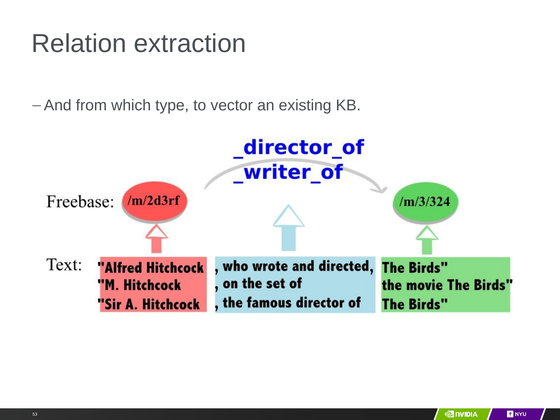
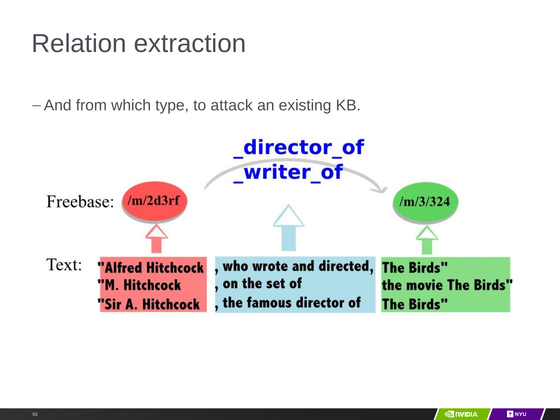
vector: vector -> attack (232, 105)
